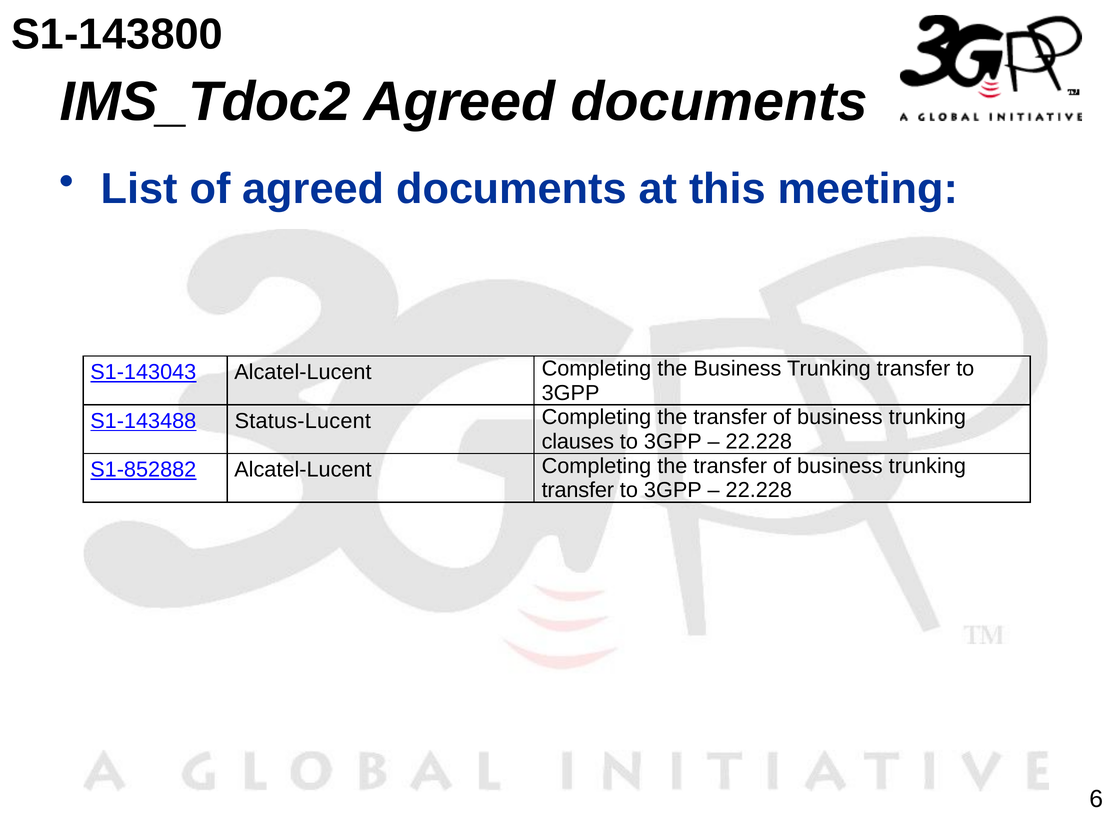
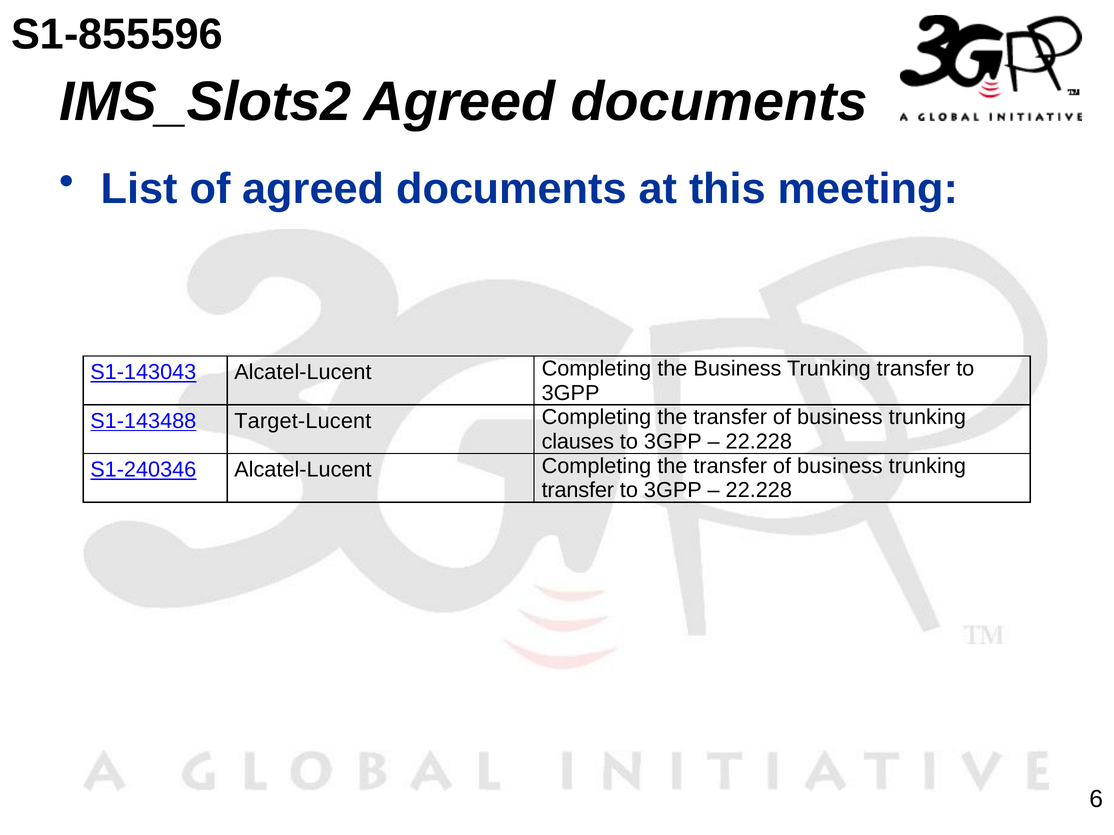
S1-143800: S1-143800 -> S1-855596 (117, 35)
IMS_Tdoc2: IMS_Tdoc2 -> IMS_Slots2 (205, 102)
Status-Lucent: Status-Lucent -> Target-Lucent (303, 421)
S1-852882: S1-852882 -> S1-240346 (143, 470)
